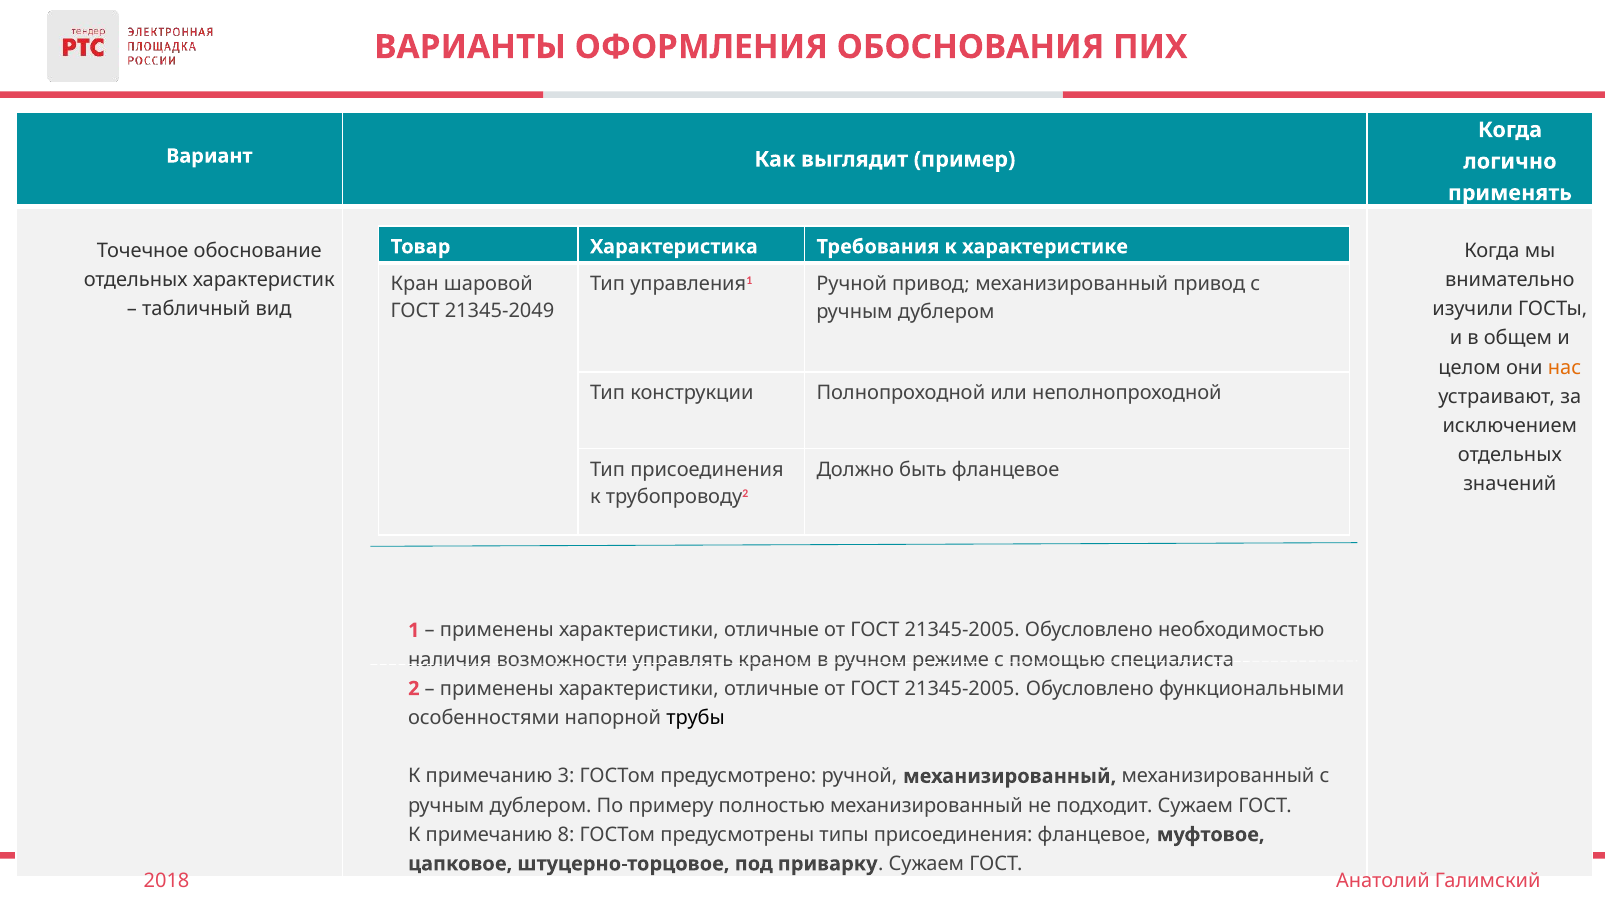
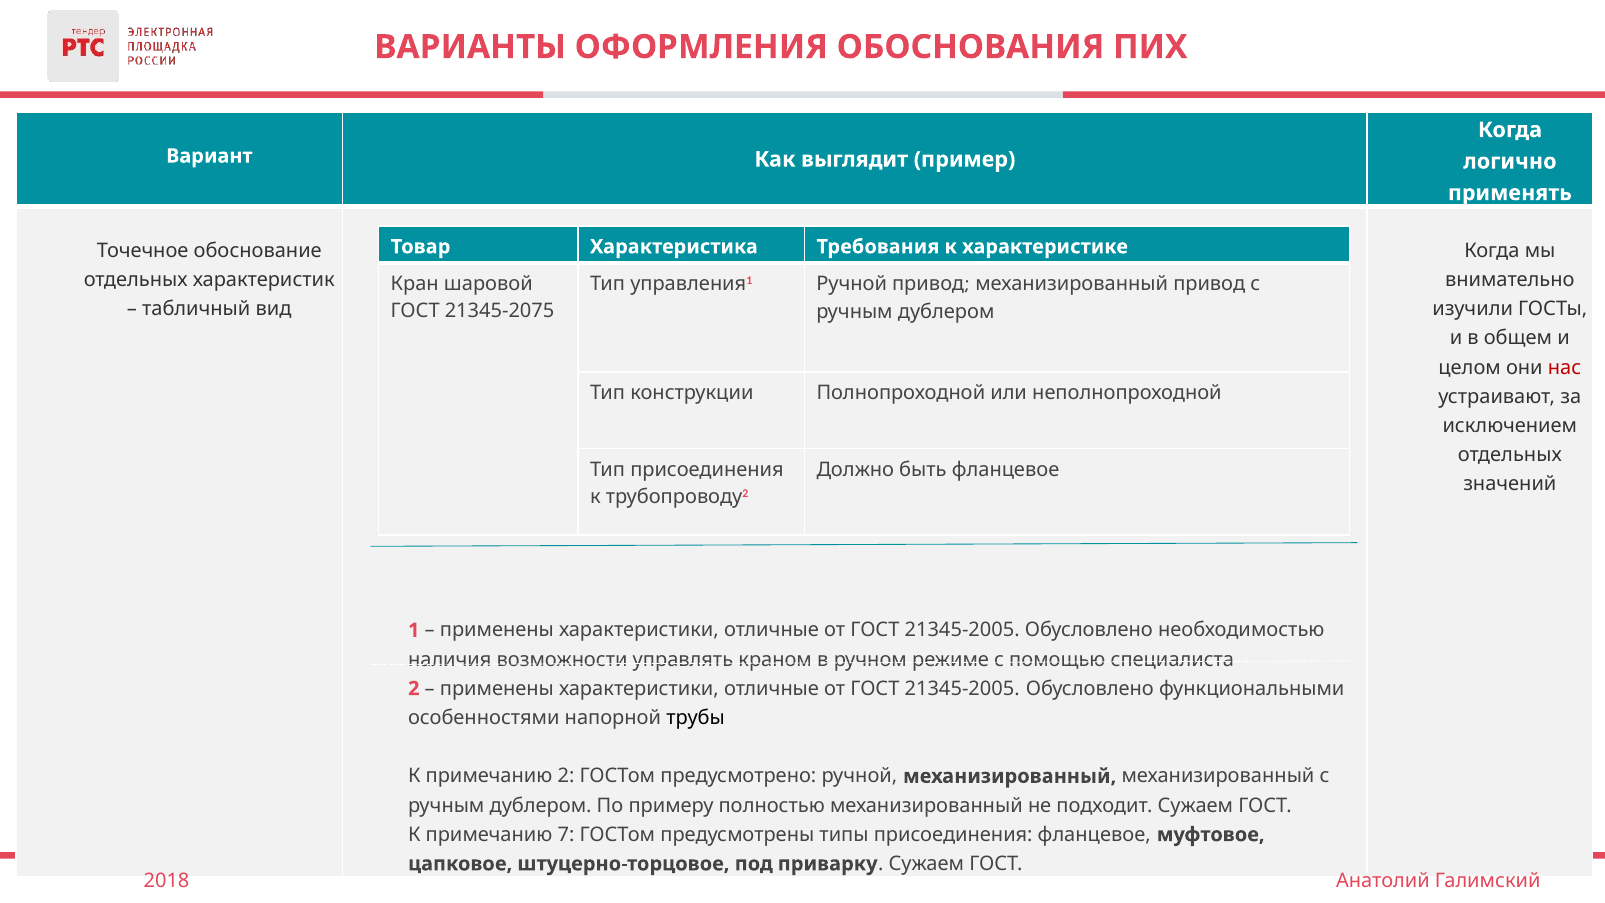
21345-2049: 21345-2049 -> 21345-2075 (500, 311)
нас colour: orange -> red (1565, 367)
примечанию 3: 3 -> 2 (566, 776)
8: 8 -> 7 (566, 834)
